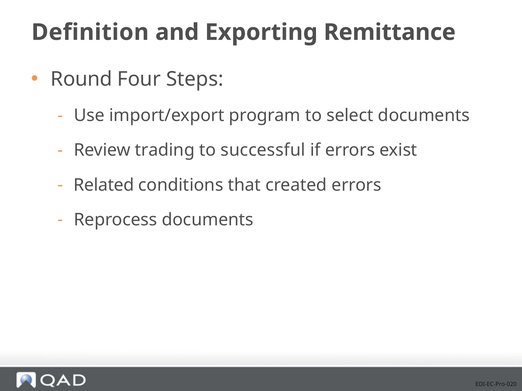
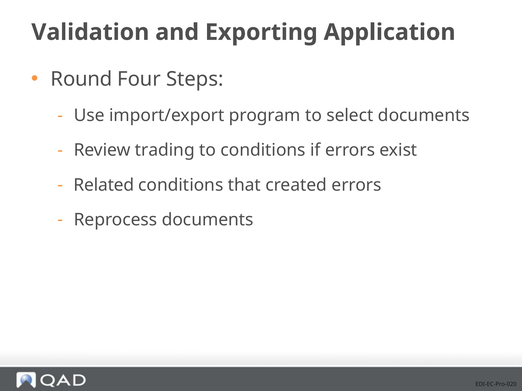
Definition: Definition -> Validation (90, 32)
Remittance: Remittance -> Application (390, 32)
to successful: successful -> conditions (263, 150)
